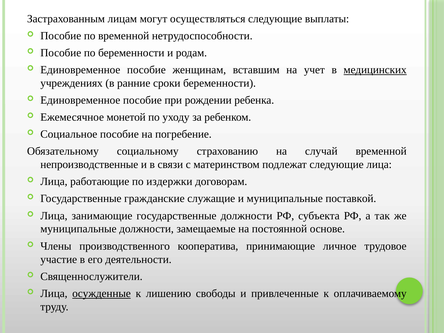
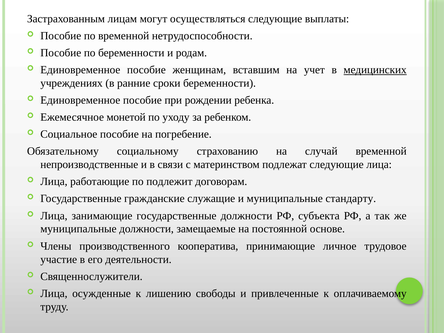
издержки: издержки -> подлежит (169, 182)
поставкой: поставкой -> стандарту (351, 199)
осужденные underline: present -> none (102, 293)
